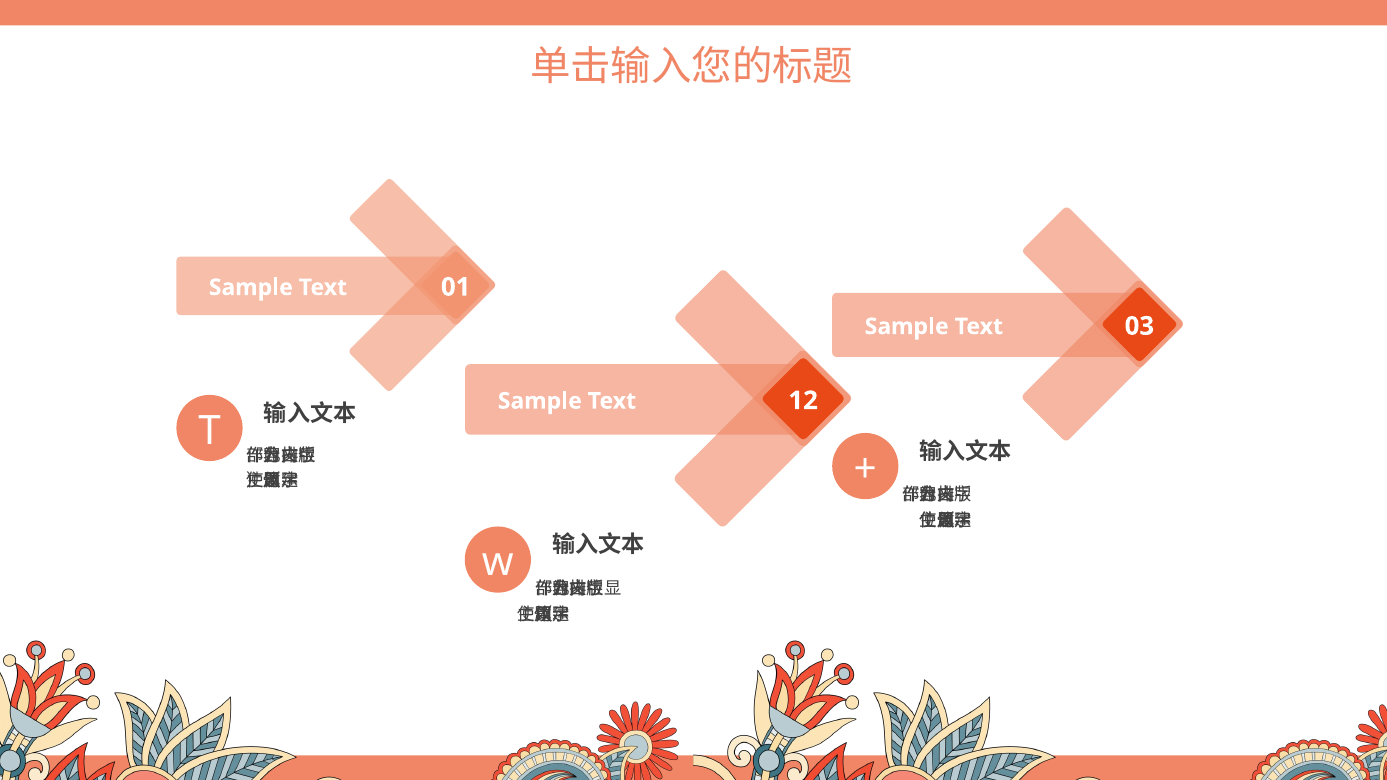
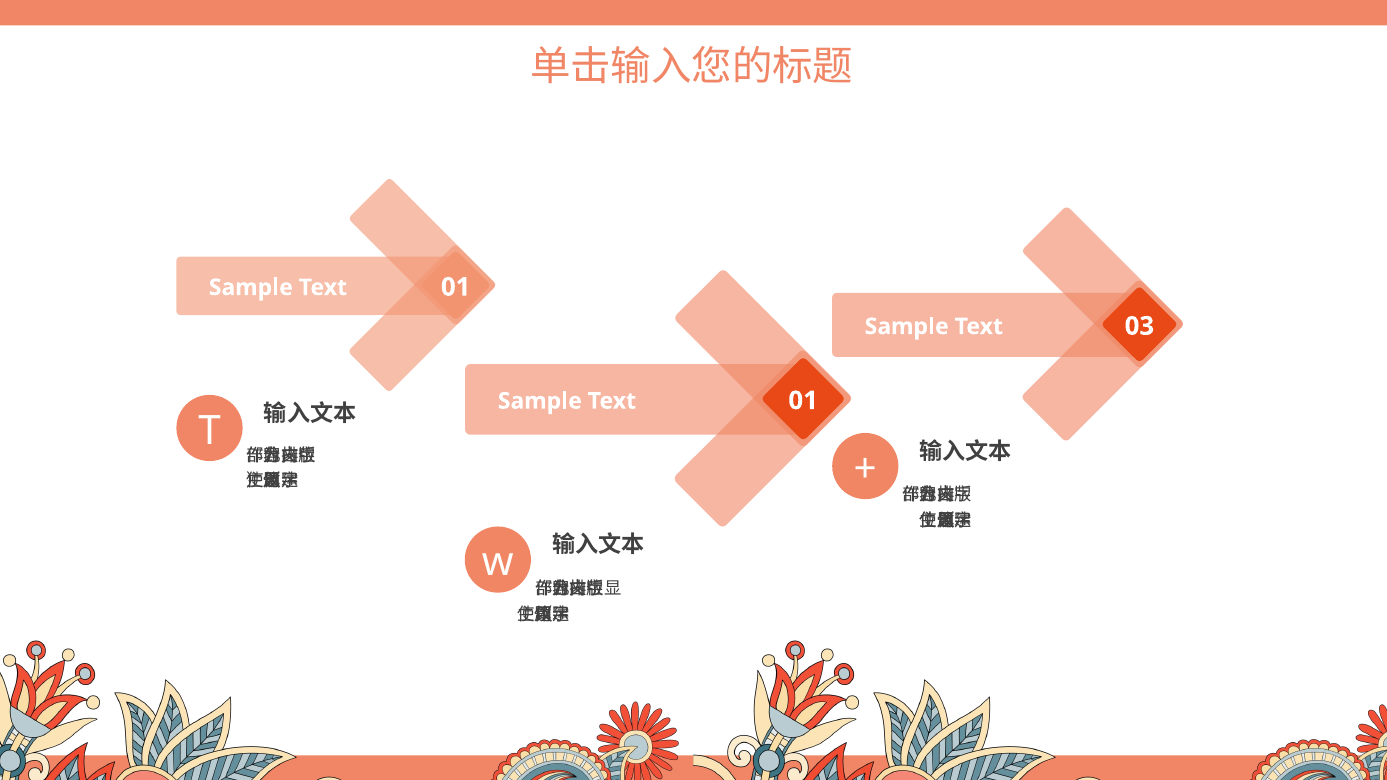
12: 12 -> 01 (803, 401)
